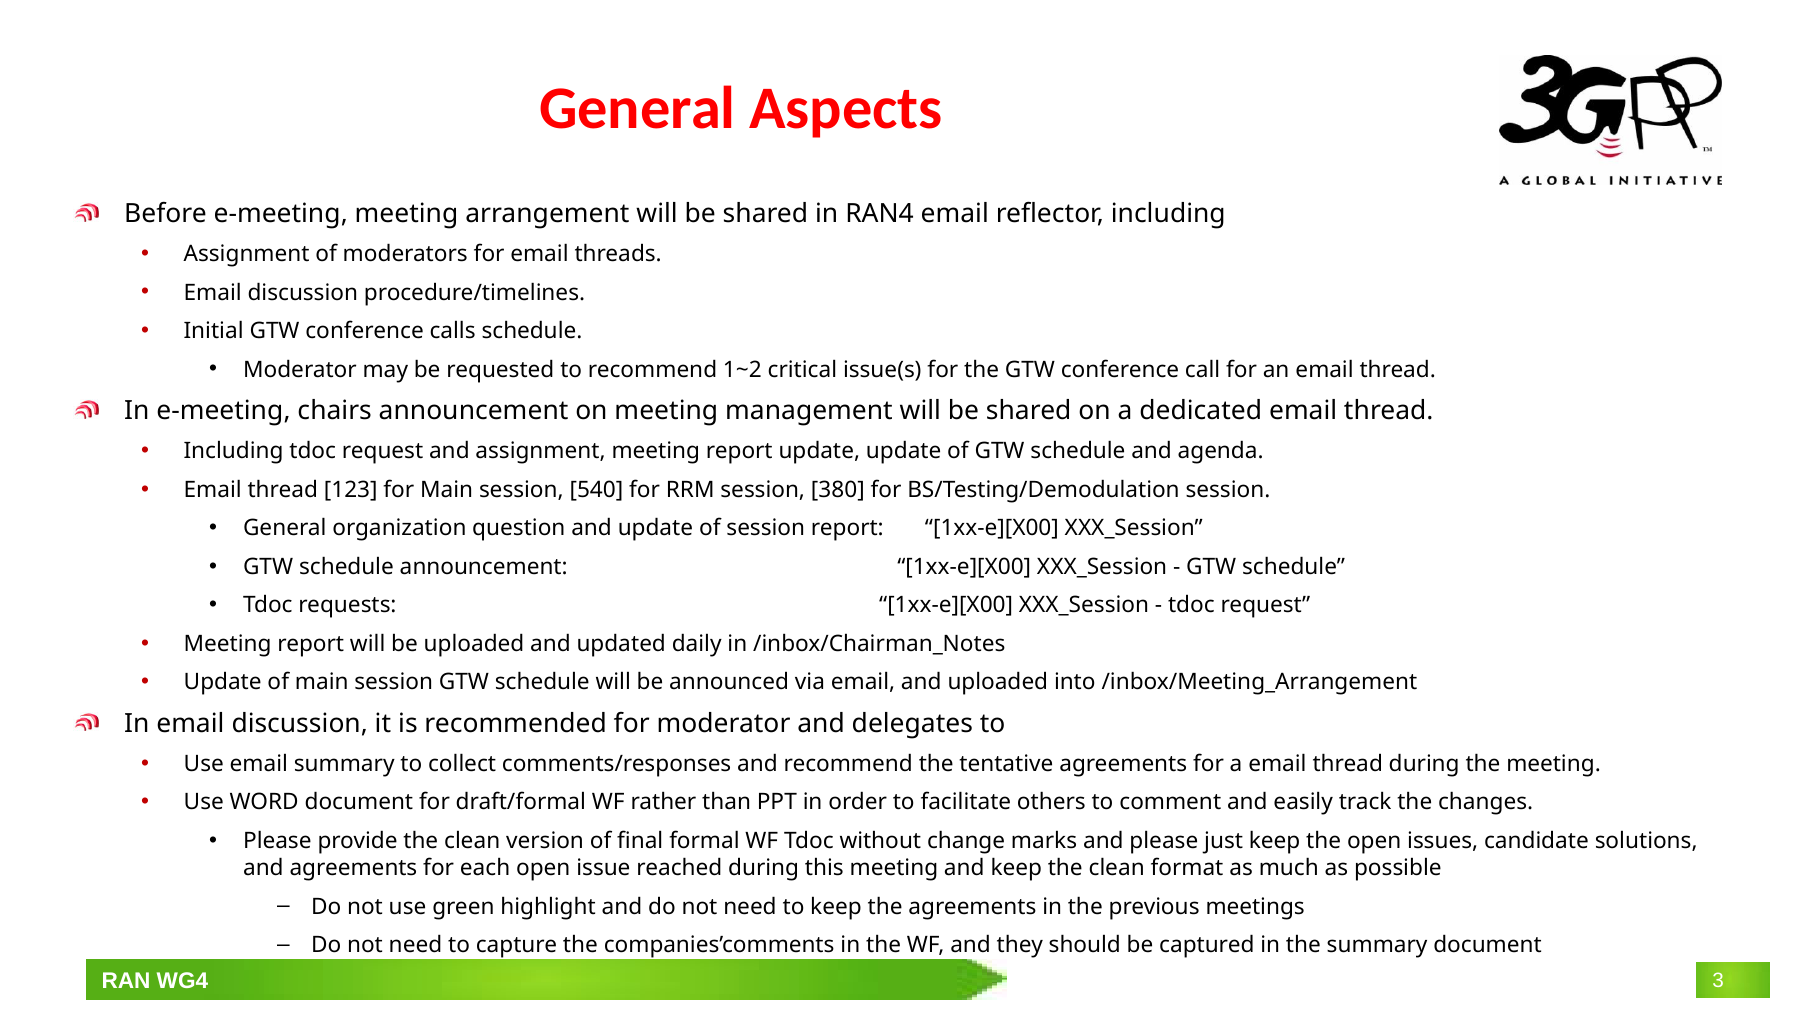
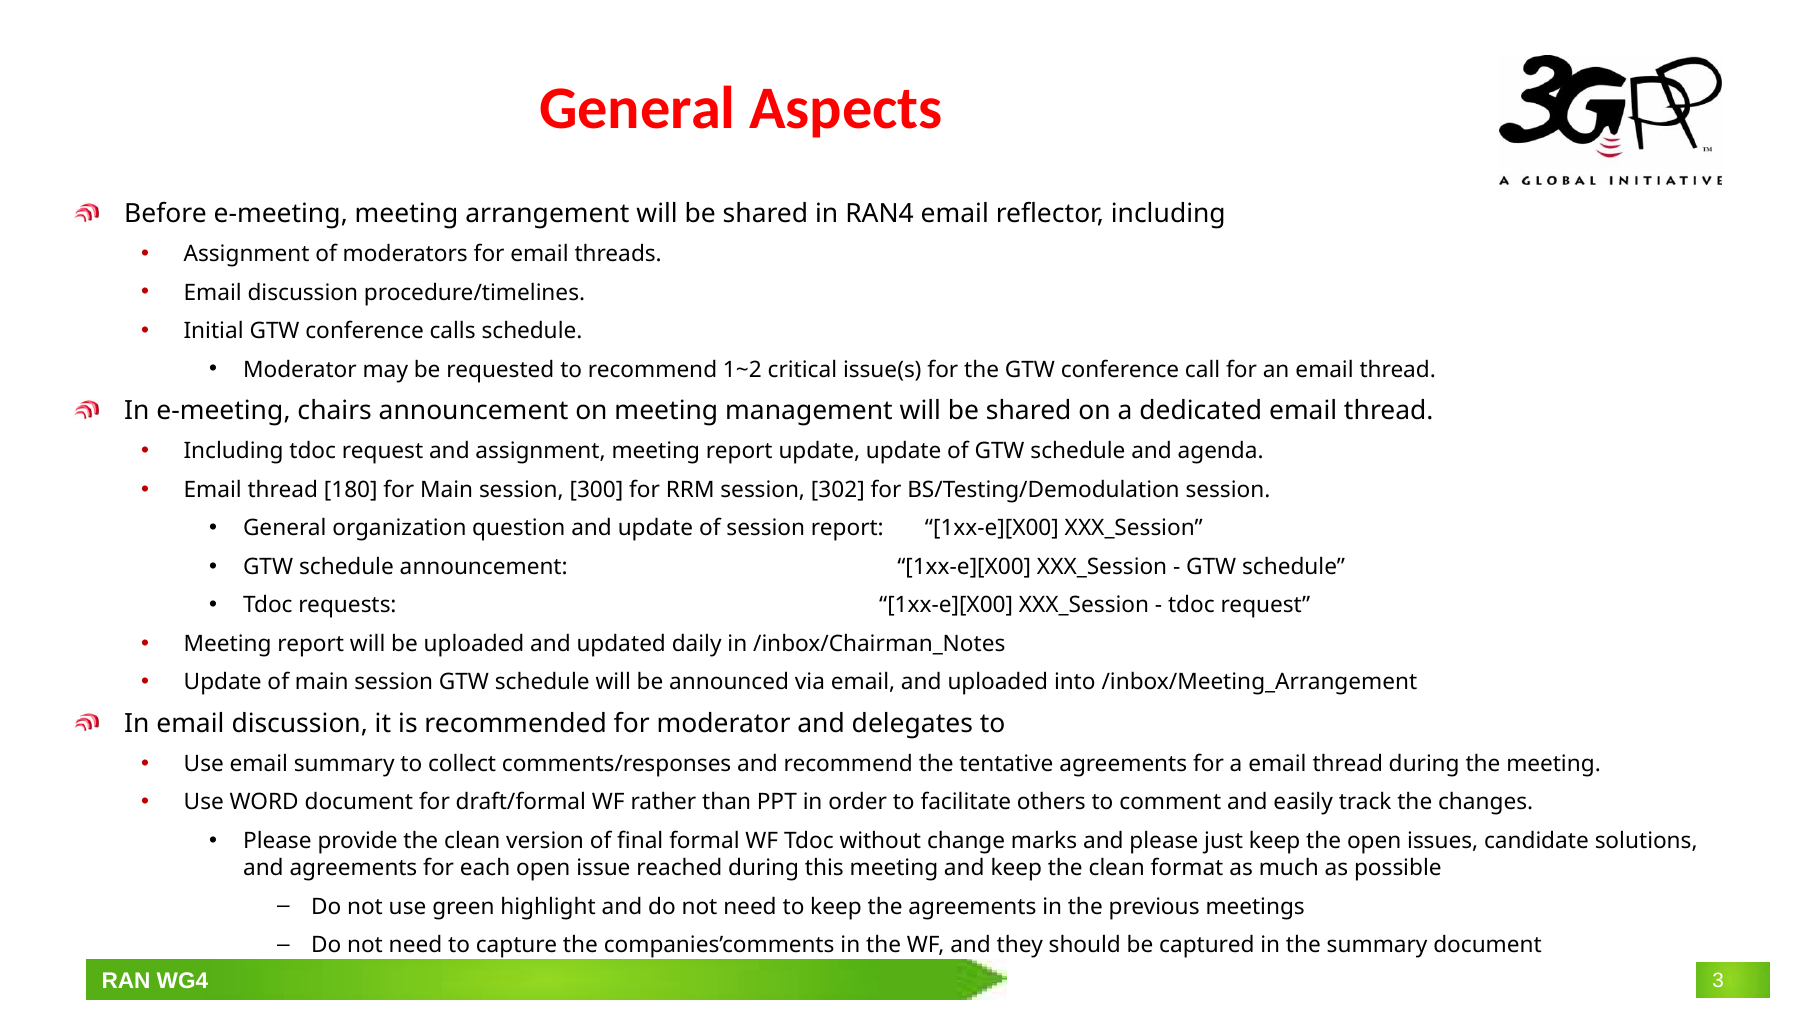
123: 123 -> 180 (351, 490)
540: 540 -> 300 (596, 490)
380: 380 -> 302 (838, 490)
